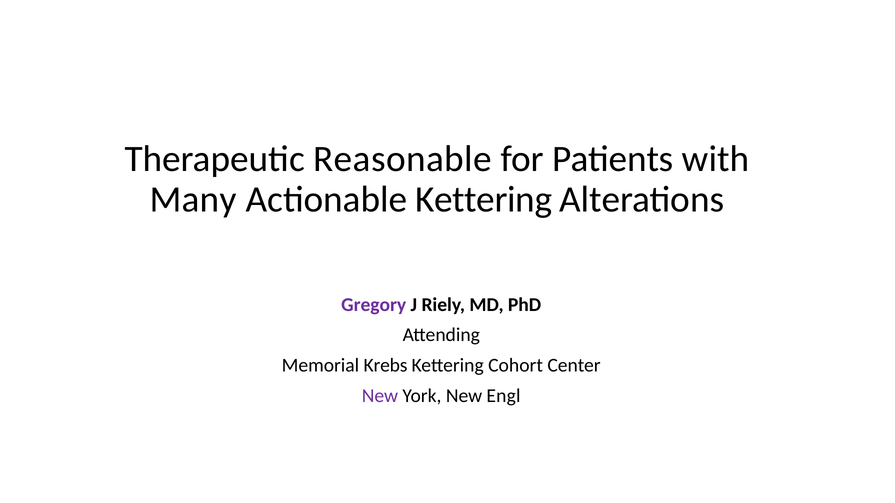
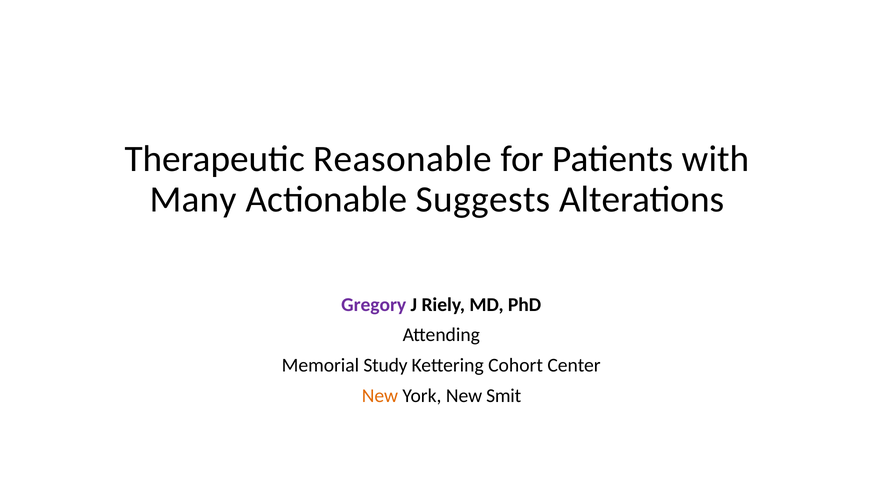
Actionable Kettering: Kettering -> Suggests (483, 199)
Krebs: Krebs -> Study (386, 366)
New colour: purple -> orange (380, 396)
Engl: Engl -> Smit (504, 396)
